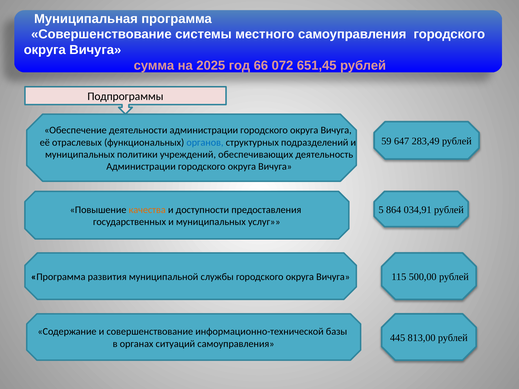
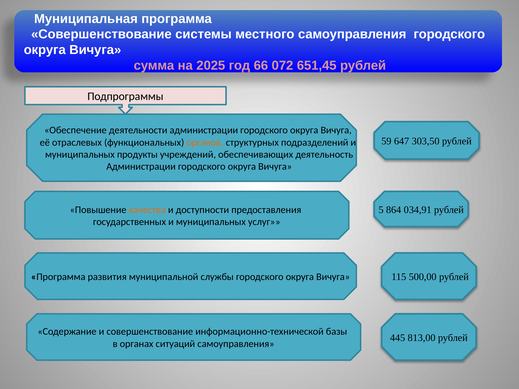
283,49: 283,49 -> 303,50 (426, 141)
органов colour: blue -> orange (205, 142)
политики: политики -> продукты (137, 155)
